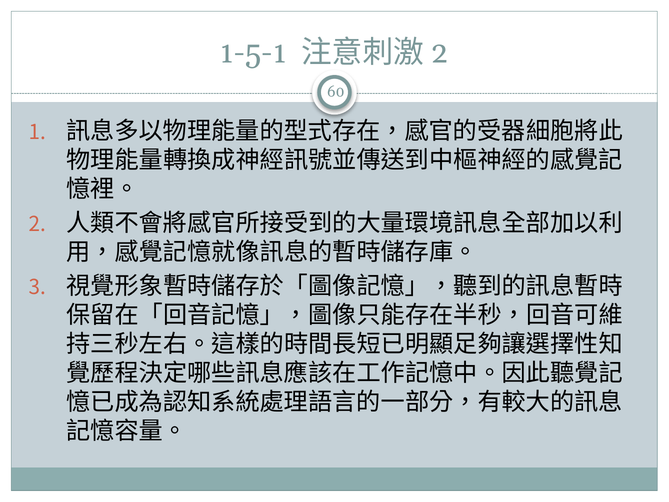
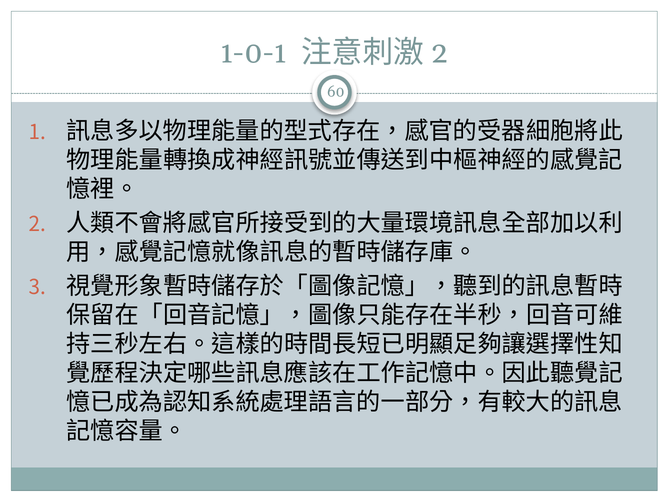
1-5-1: 1-5-1 -> 1-0-1 (253, 53)
